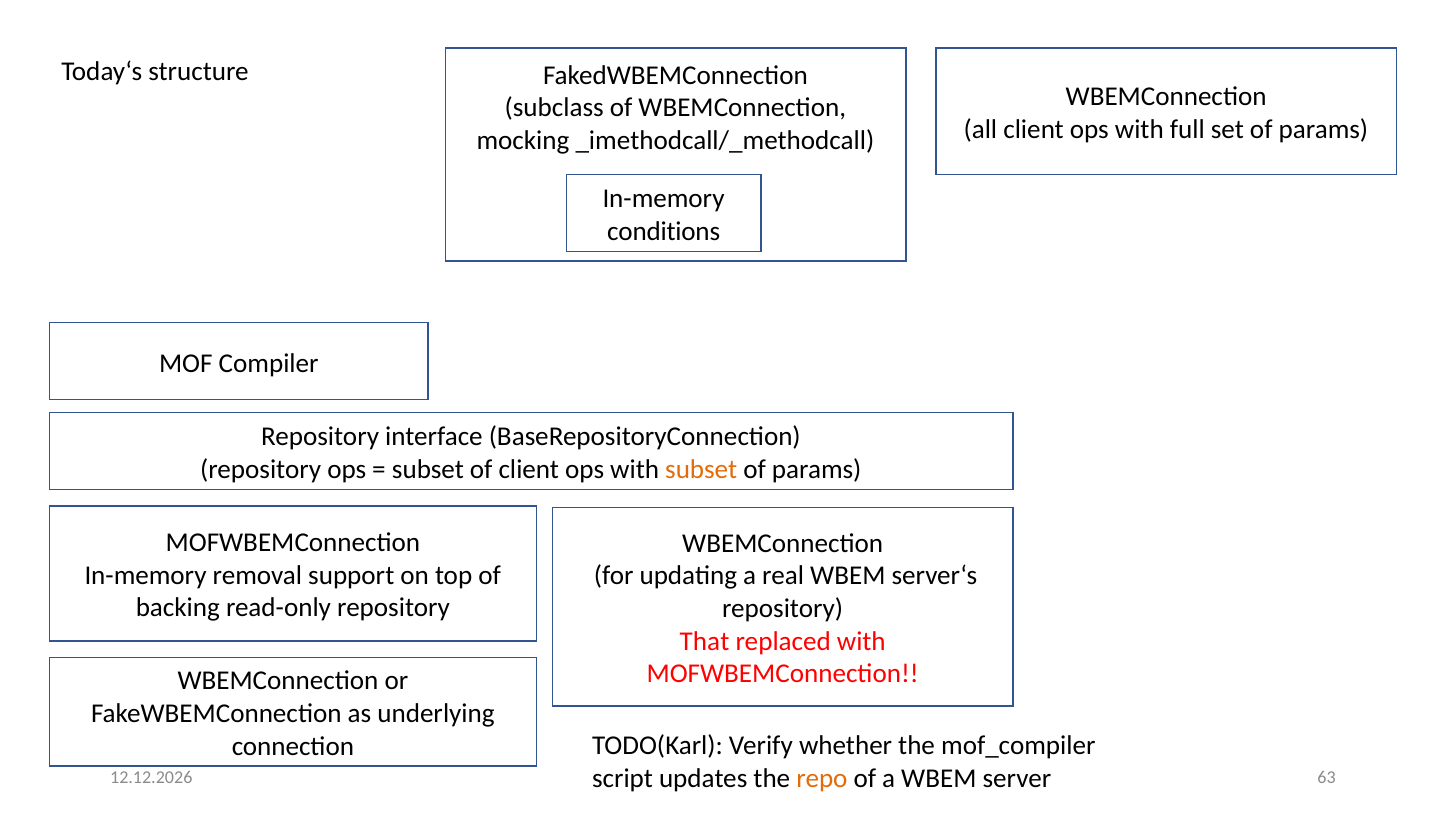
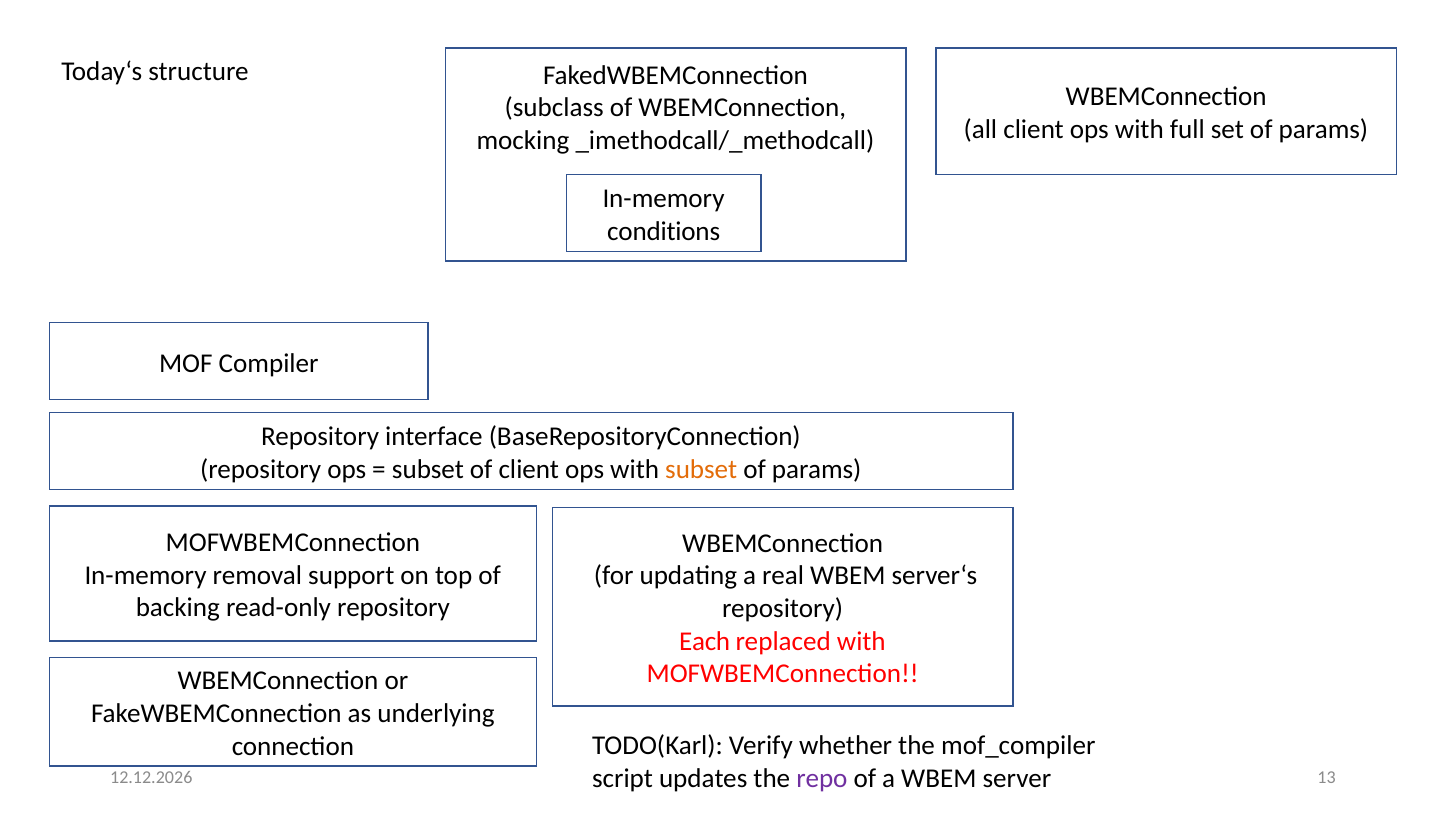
That: That -> Each (705, 641)
repo colour: orange -> purple (822, 777)
63: 63 -> 13 (1327, 777)
